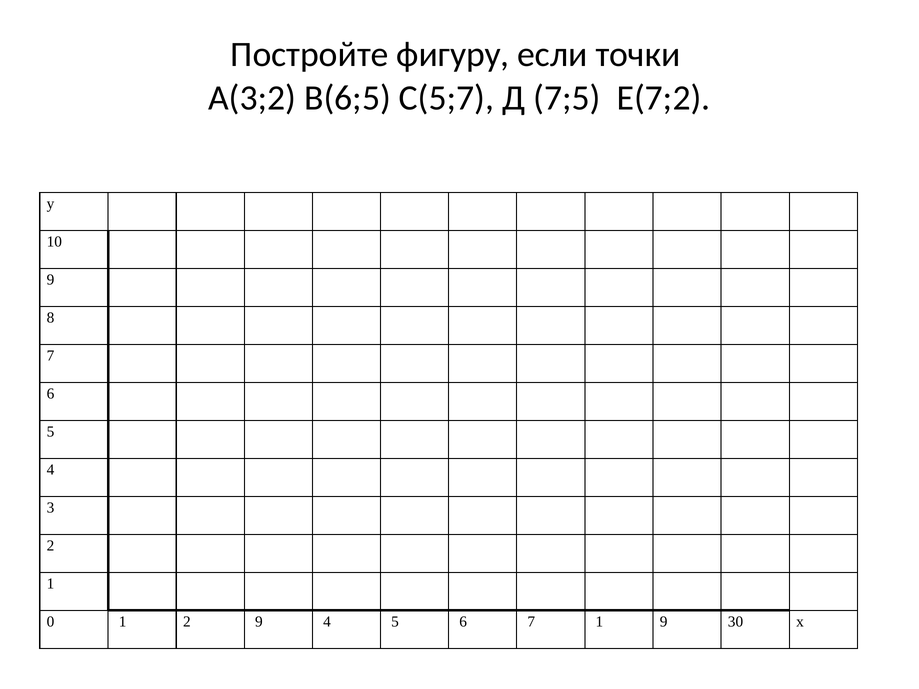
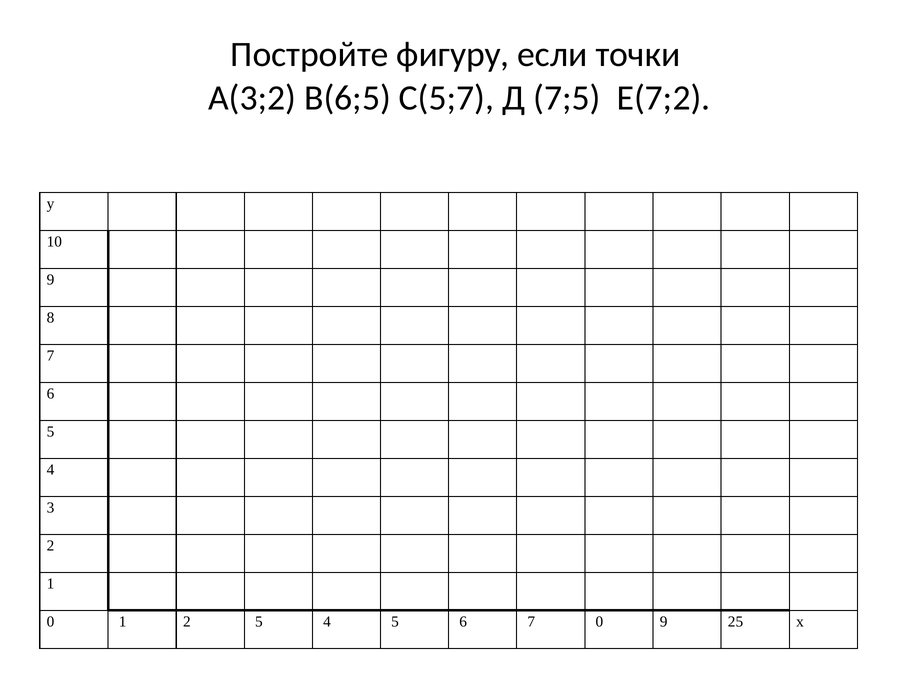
2 9: 9 -> 5 (259, 622)
7 1: 1 -> 0 (599, 622)
30: 30 -> 25 (736, 622)
